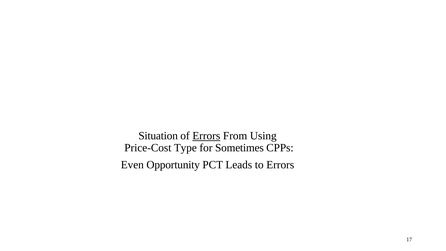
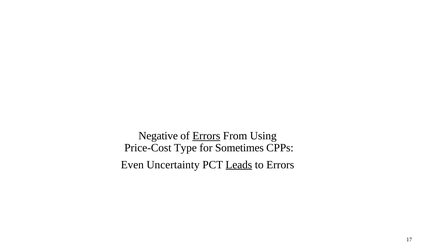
Situation: Situation -> Negative (158, 136)
Opportunity: Opportunity -> Uncertainty (173, 165)
Leads underline: none -> present (239, 165)
